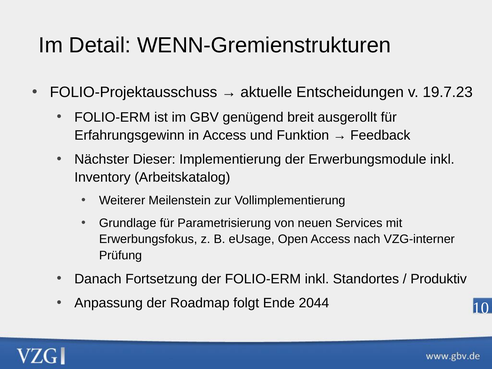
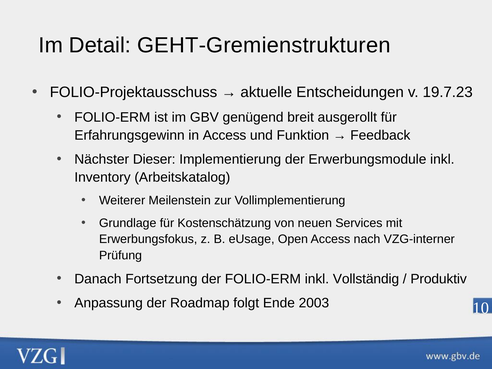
WENN-Gremienstrukturen: WENN-Gremienstrukturen -> GEHT-Gremienstrukturen (264, 45)
Parametrisierung: Parametrisierung -> Kostenschätzung (224, 223)
Standortes: Standortes -> Vollständig (366, 279)
2044: 2044 -> 2003 (314, 303)
